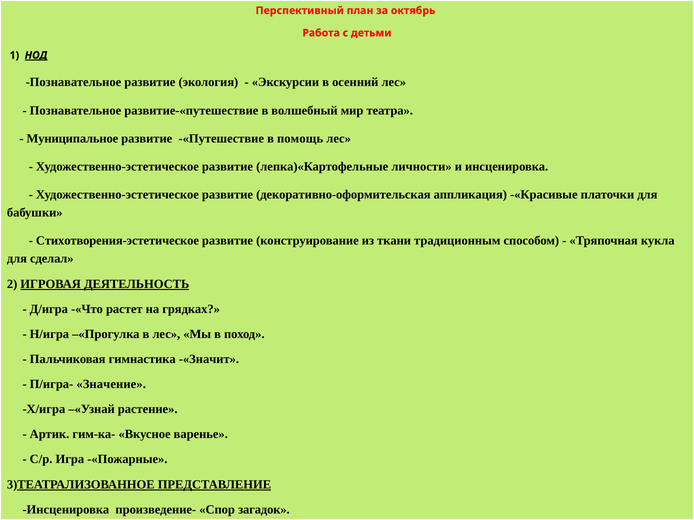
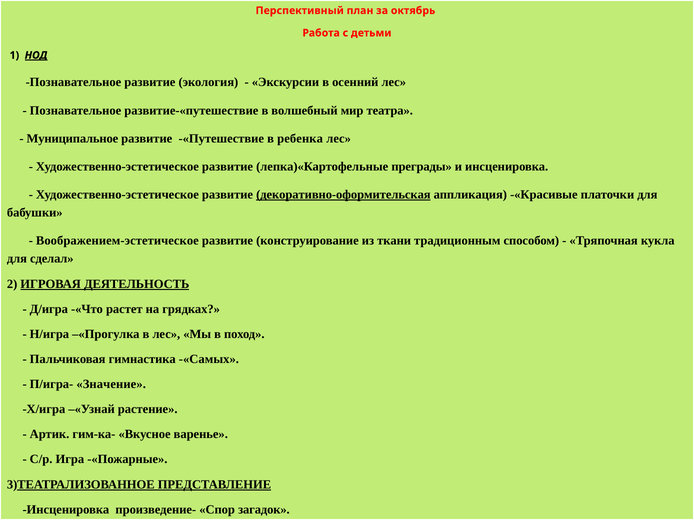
помощь: помощь -> ребенка (300, 139)
личности: личности -> преграды (422, 167)
декоративно-оформительская underline: none -> present (343, 195)
Стихотворения-эстетическое: Стихотворения-эстетическое -> Воображением-эстетическое (117, 241)
-«Значит: -«Значит -> -«Самых (209, 359)
